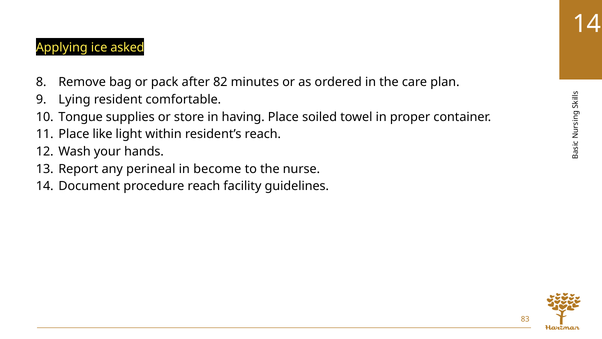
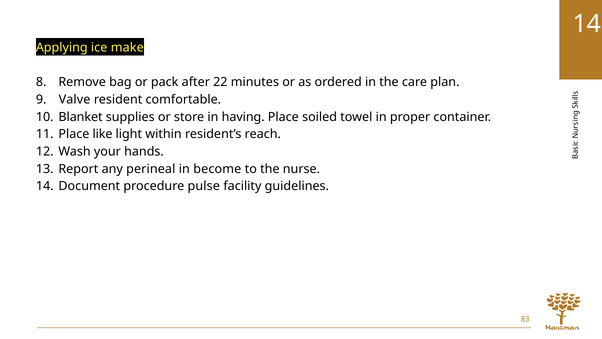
asked: asked -> make (127, 47)
82: 82 -> 22 (220, 82)
Lying: Lying -> Valve (75, 99)
Tongue: Tongue -> Blanket (81, 117)
procedure reach: reach -> pulse (204, 186)
